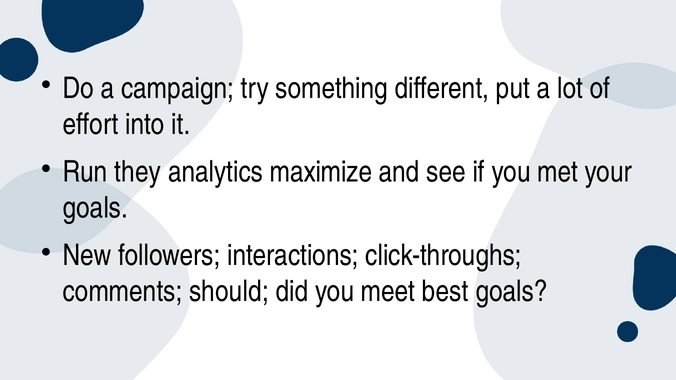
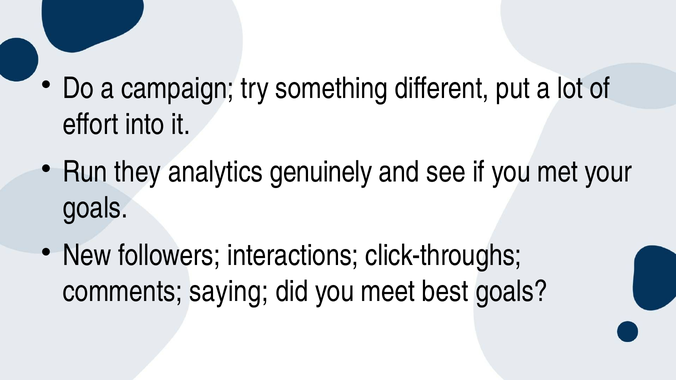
maximize: maximize -> genuinely (321, 172)
should: should -> saying (229, 291)
